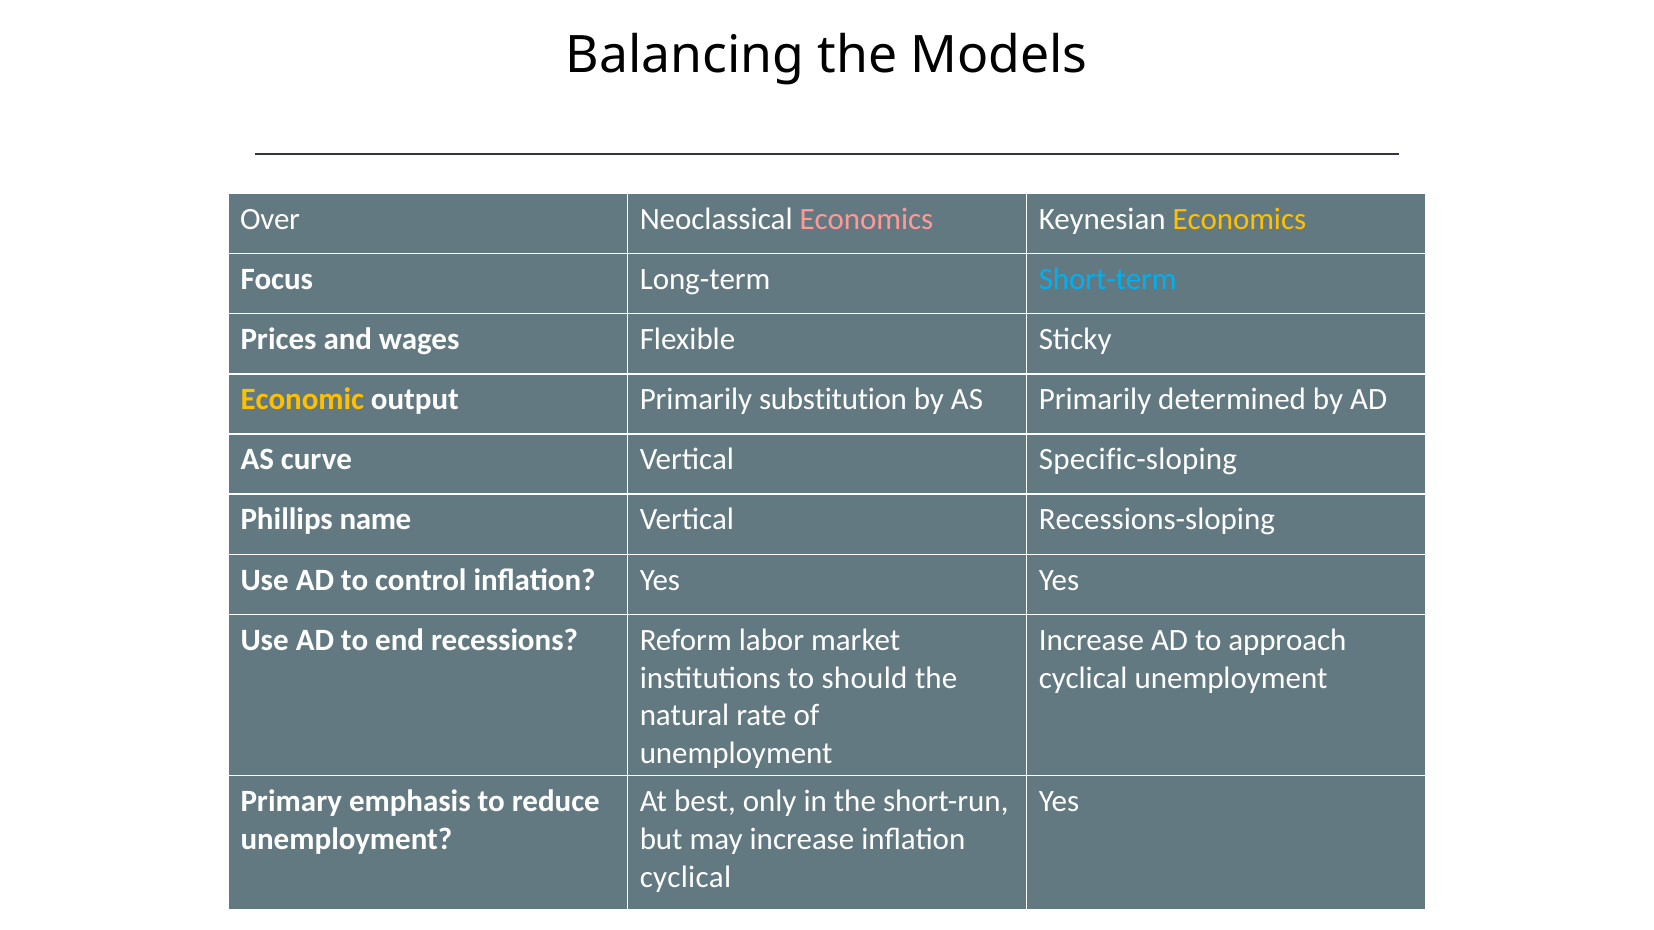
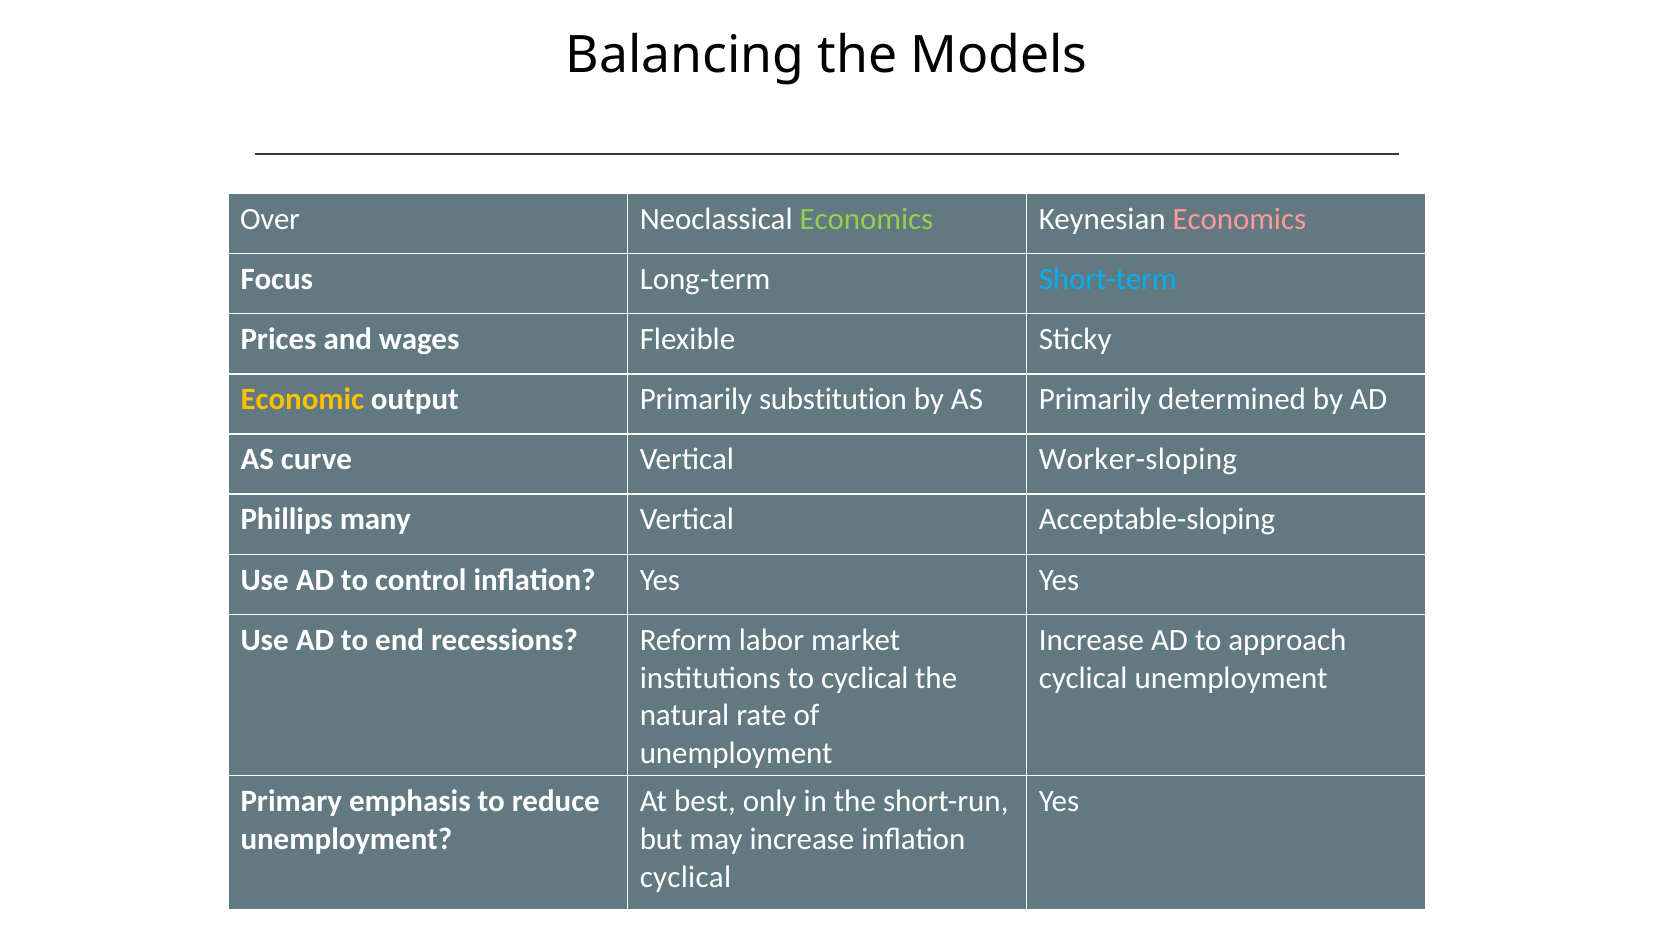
Economics colour: pink -> light green (866, 219)
Economics colour: yellow -> pink (1239, 219)
Specific-sloping: Specific-sloping -> Worker-sloping (1138, 460)
name: name -> many (375, 520)
Recessions-sloping: Recessions-sloping -> Acceptable-sloping (1157, 520)
to should: should -> cyclical (865, 678)
